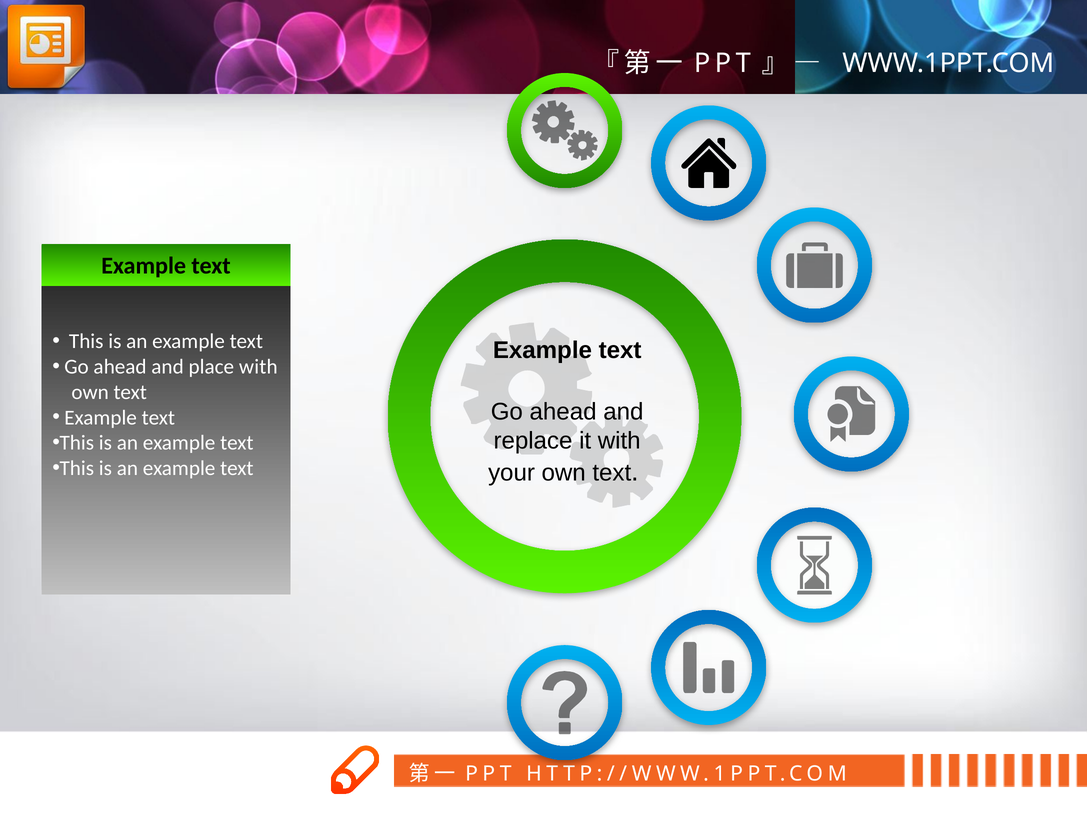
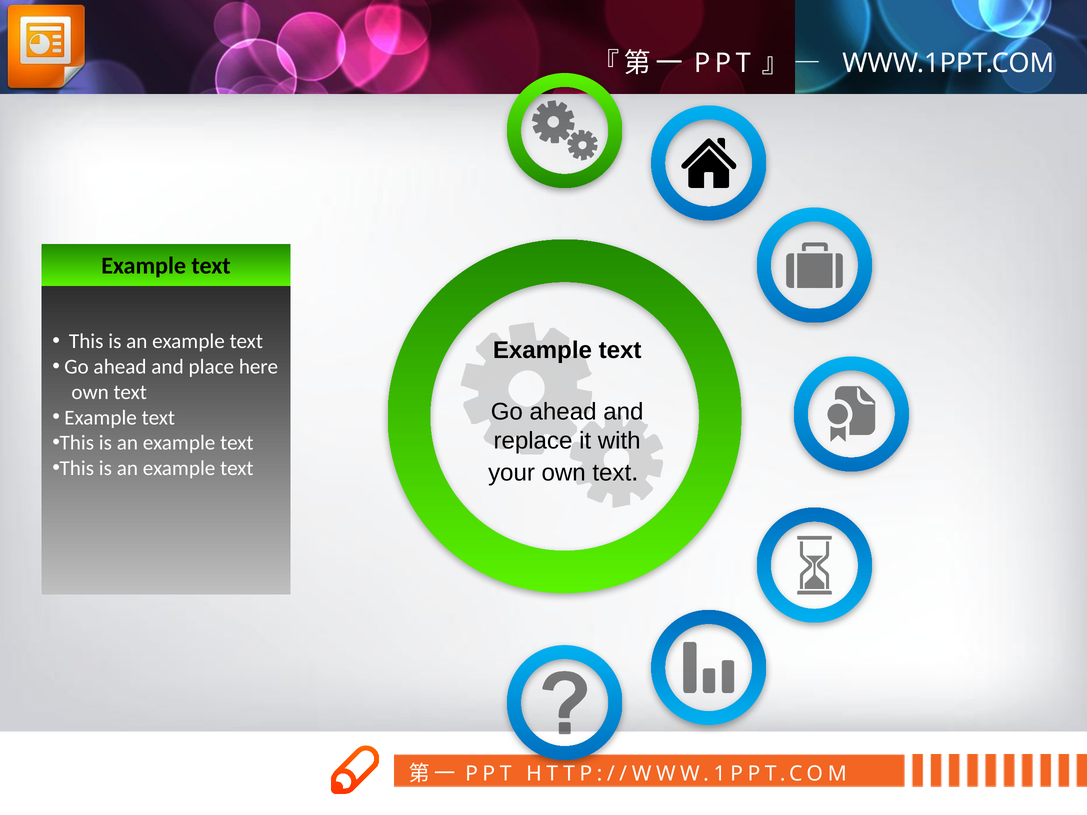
place with: with -> here (258, 367)
